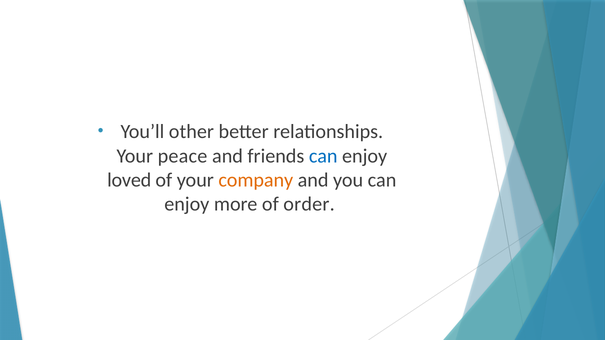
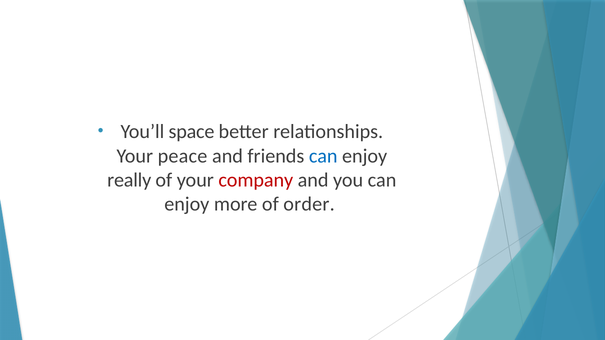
other: other -> space (192, 132)
loved: loved -> really (129, 180)
company colour: orange -> red (256, 180)
